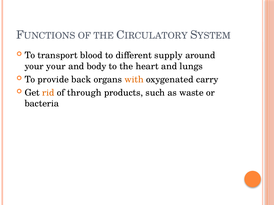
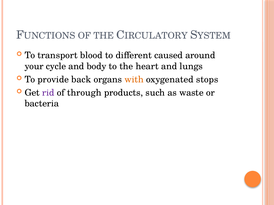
supply: supply -> caused (169, 55)
your your: your -> cycle (56, 66)
carry: carry -> stops (207, 80)
rid colour: orange -> purple (48, 93)
